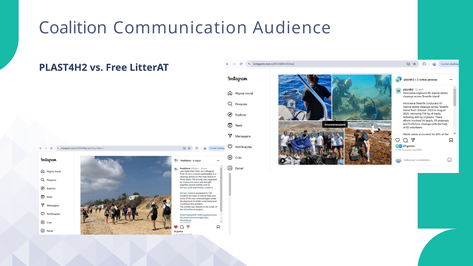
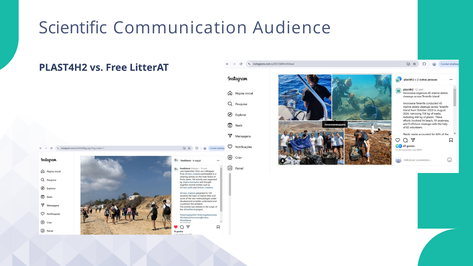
Coalition: Coalition -> Scientific (73, 28)
